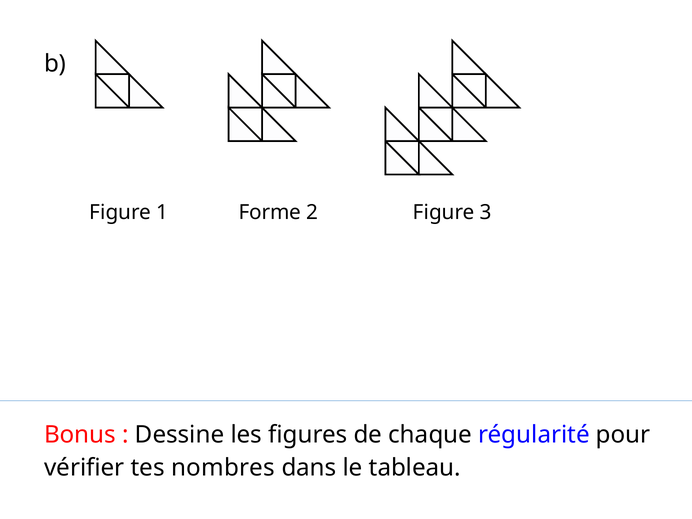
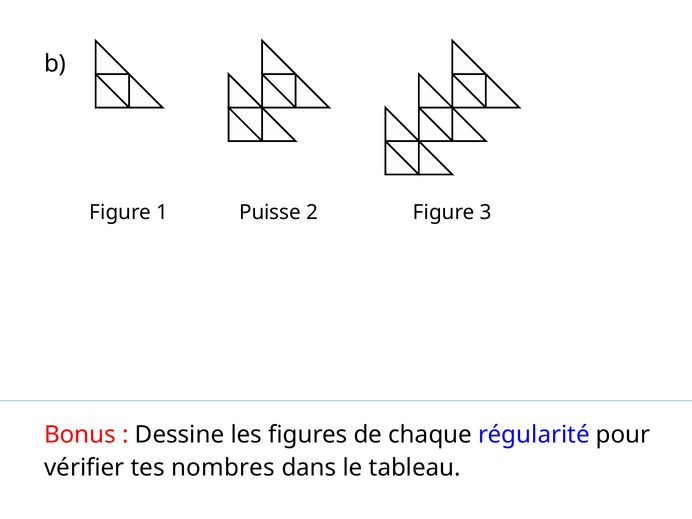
Forme: Forme -> Puisse (270, 212)
